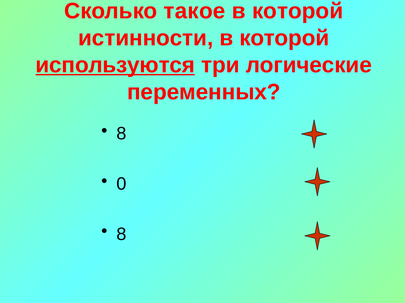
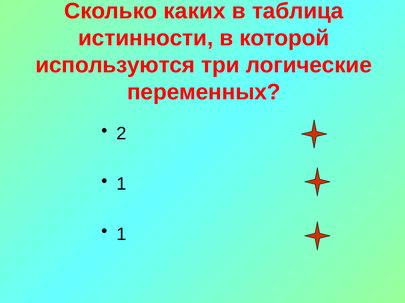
такое: такое -> каких (195, 11)
которой: которой -> таблица (298, 11)
используются underline: present -> none (115, 65)
8: 8 -> 2 (121, 134)
0: 0 -> 1 (121, 184)
8: 8 -> 1 (121, 235)
